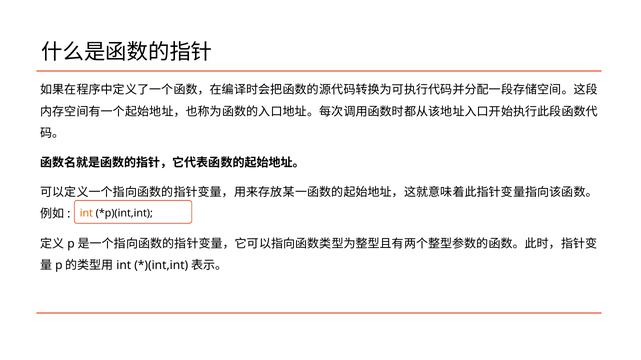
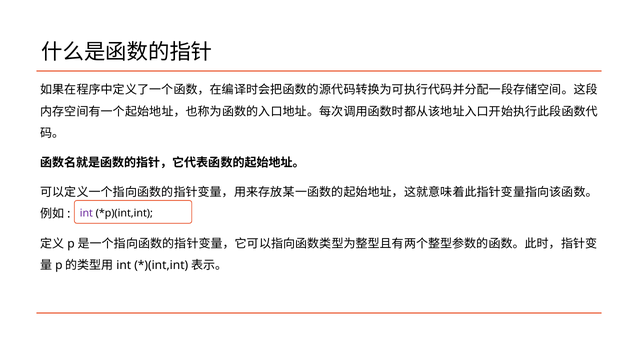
int colour: orange -> purple (86, 214)
